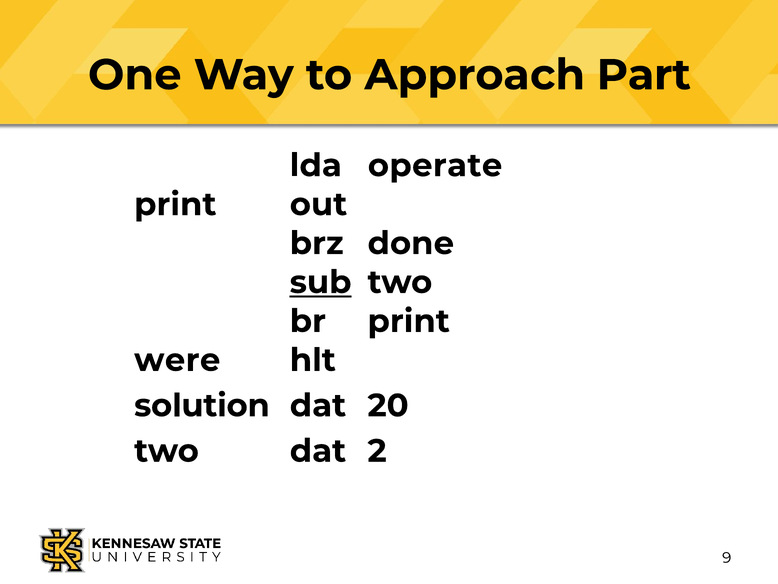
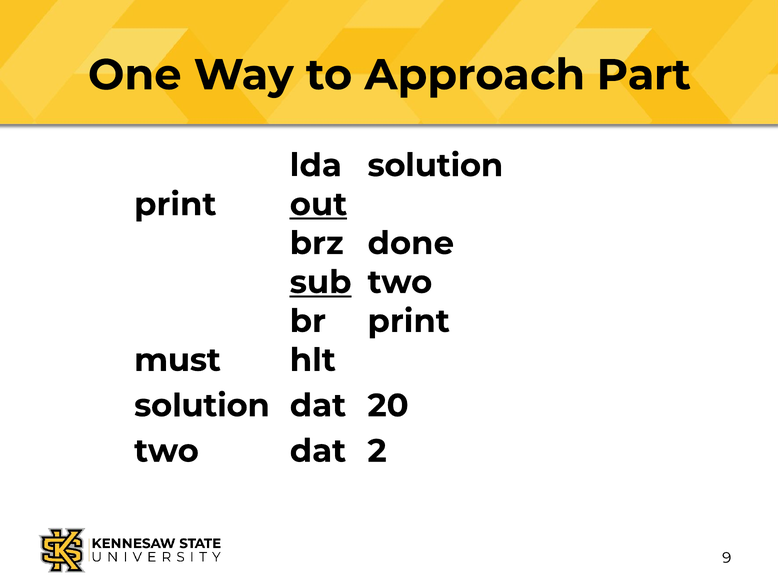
lda operate: operate -> solution (435, 165)
out underline: none -> present (318, 204)
were: were -> must (178, 360)
